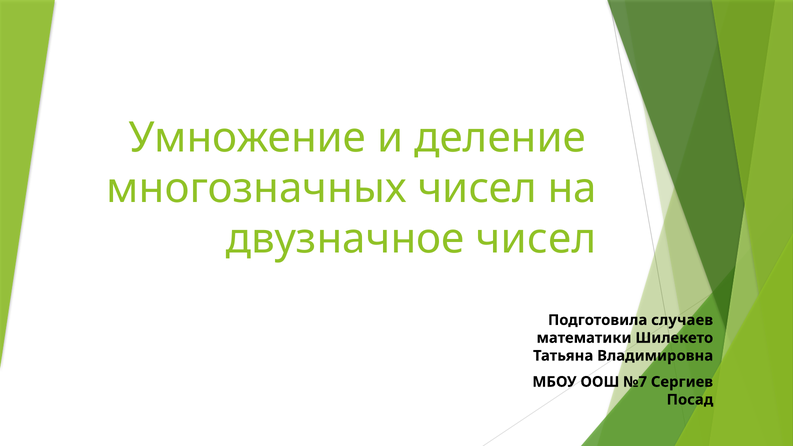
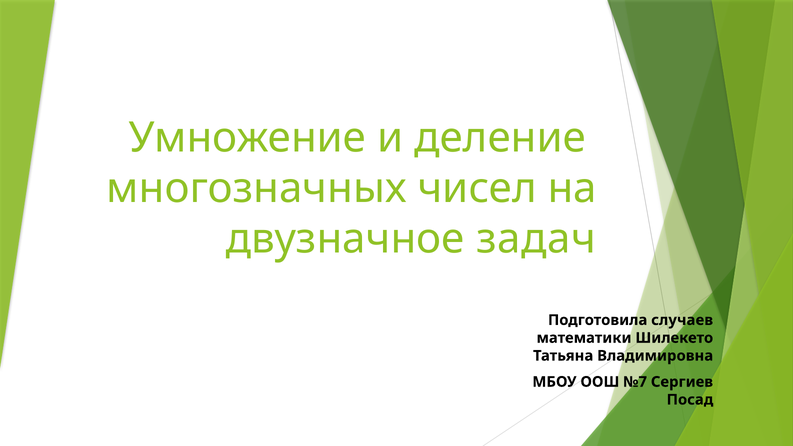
двузначное чисел: чисел -> задач (536, 239)
